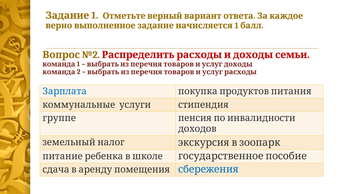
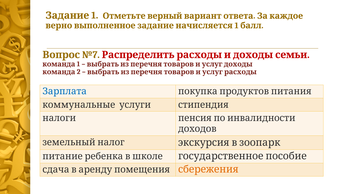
№2: №2 -> №7 (91, 55)
группе: группе -> налоги (59, 118)
сбережения colour: blue -> orange (208, 169)
